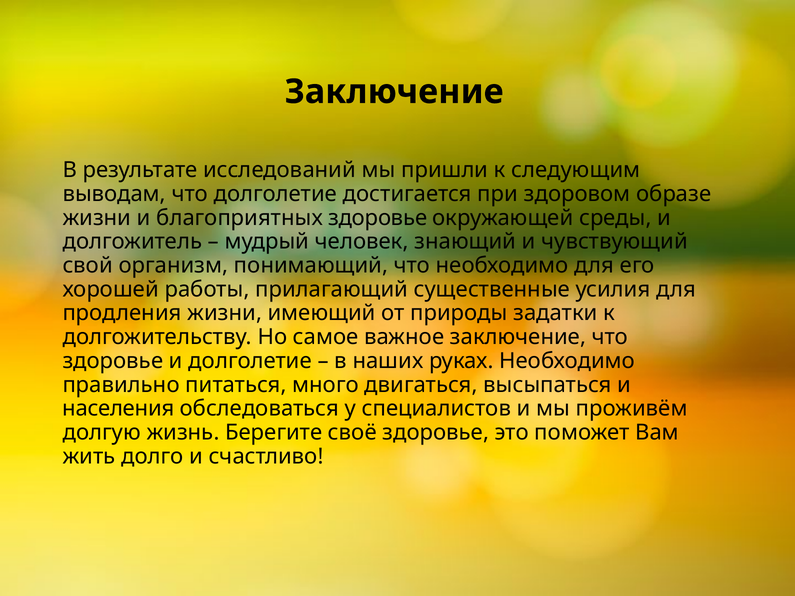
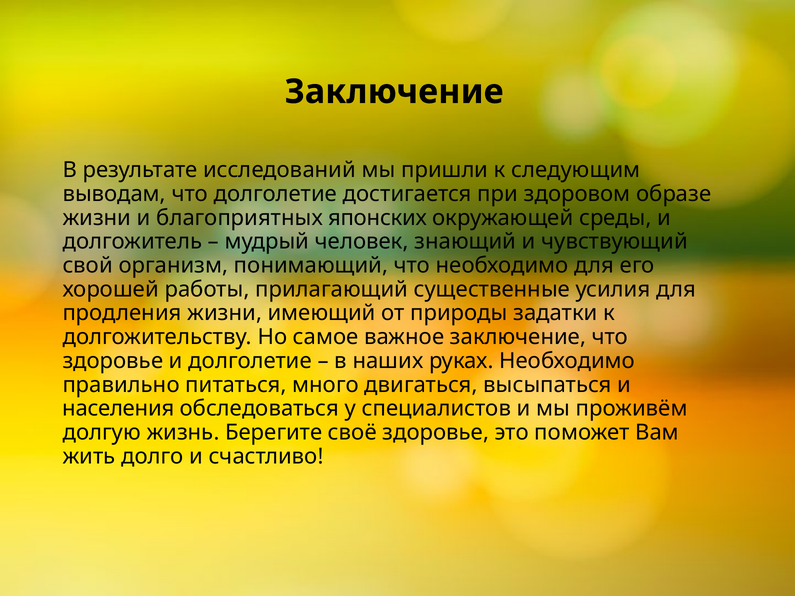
благоприятных здоровье: здоровье -> японских (378, 218)
